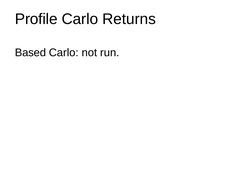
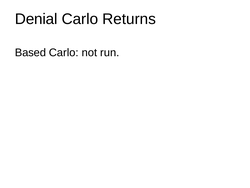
Profile: Profile -> Denial (36, 19)
